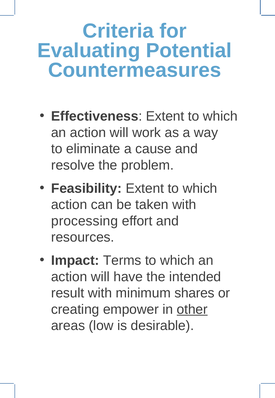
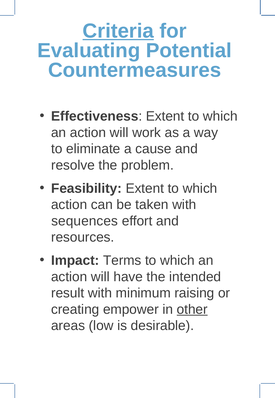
Criteria underline: none -> present (118, 31)
processing: processing -> sequences (85, 221)
shares: shares -> raising (194, 292)
